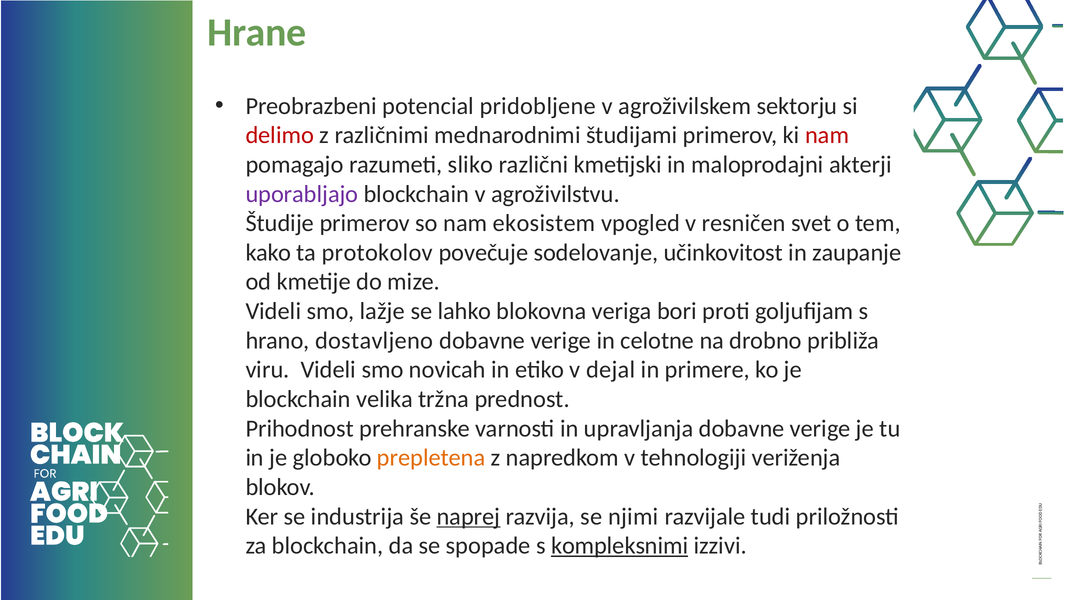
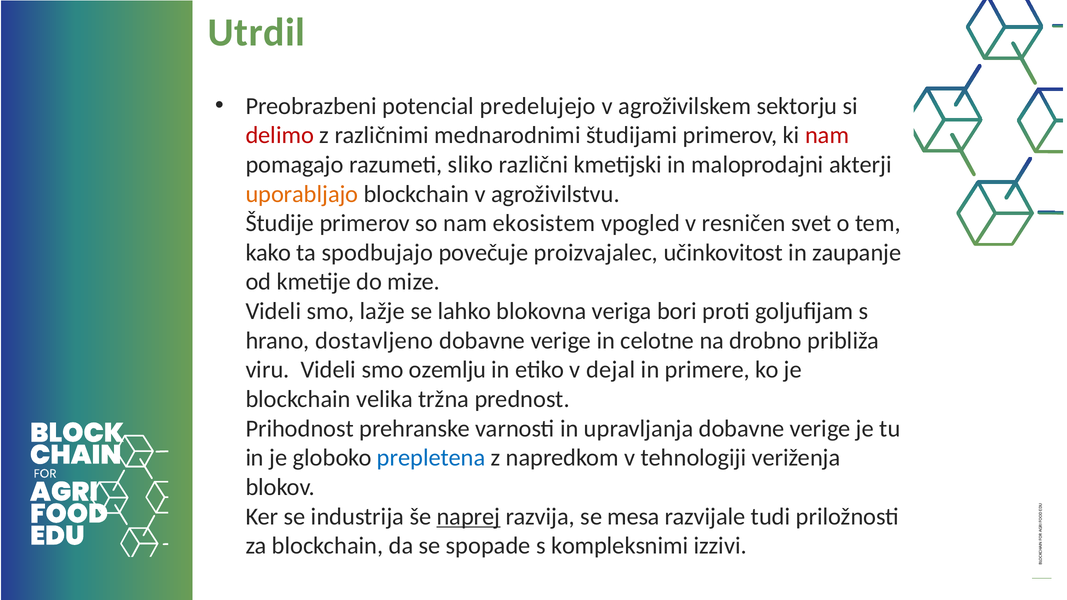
Hrane: Hrane -> Utrdil (256, 32)
pridobljene: pridobljene -> predelujejo (538, 106)
uporabljajo colour: purple -> orange (302, 194)
protokolov: protokolov -> spodbujajo (377, 253)
sodelovanje: sodelovanje -> proizvajalec (596, 253)
novicah: novicah -> ozemlju (447, 370)
prepletena colour: orange -> blue (431, 458)
njimi: njimi -> mesa (633, 517)
kompleksnimi underline: present -> none (620, 546)
